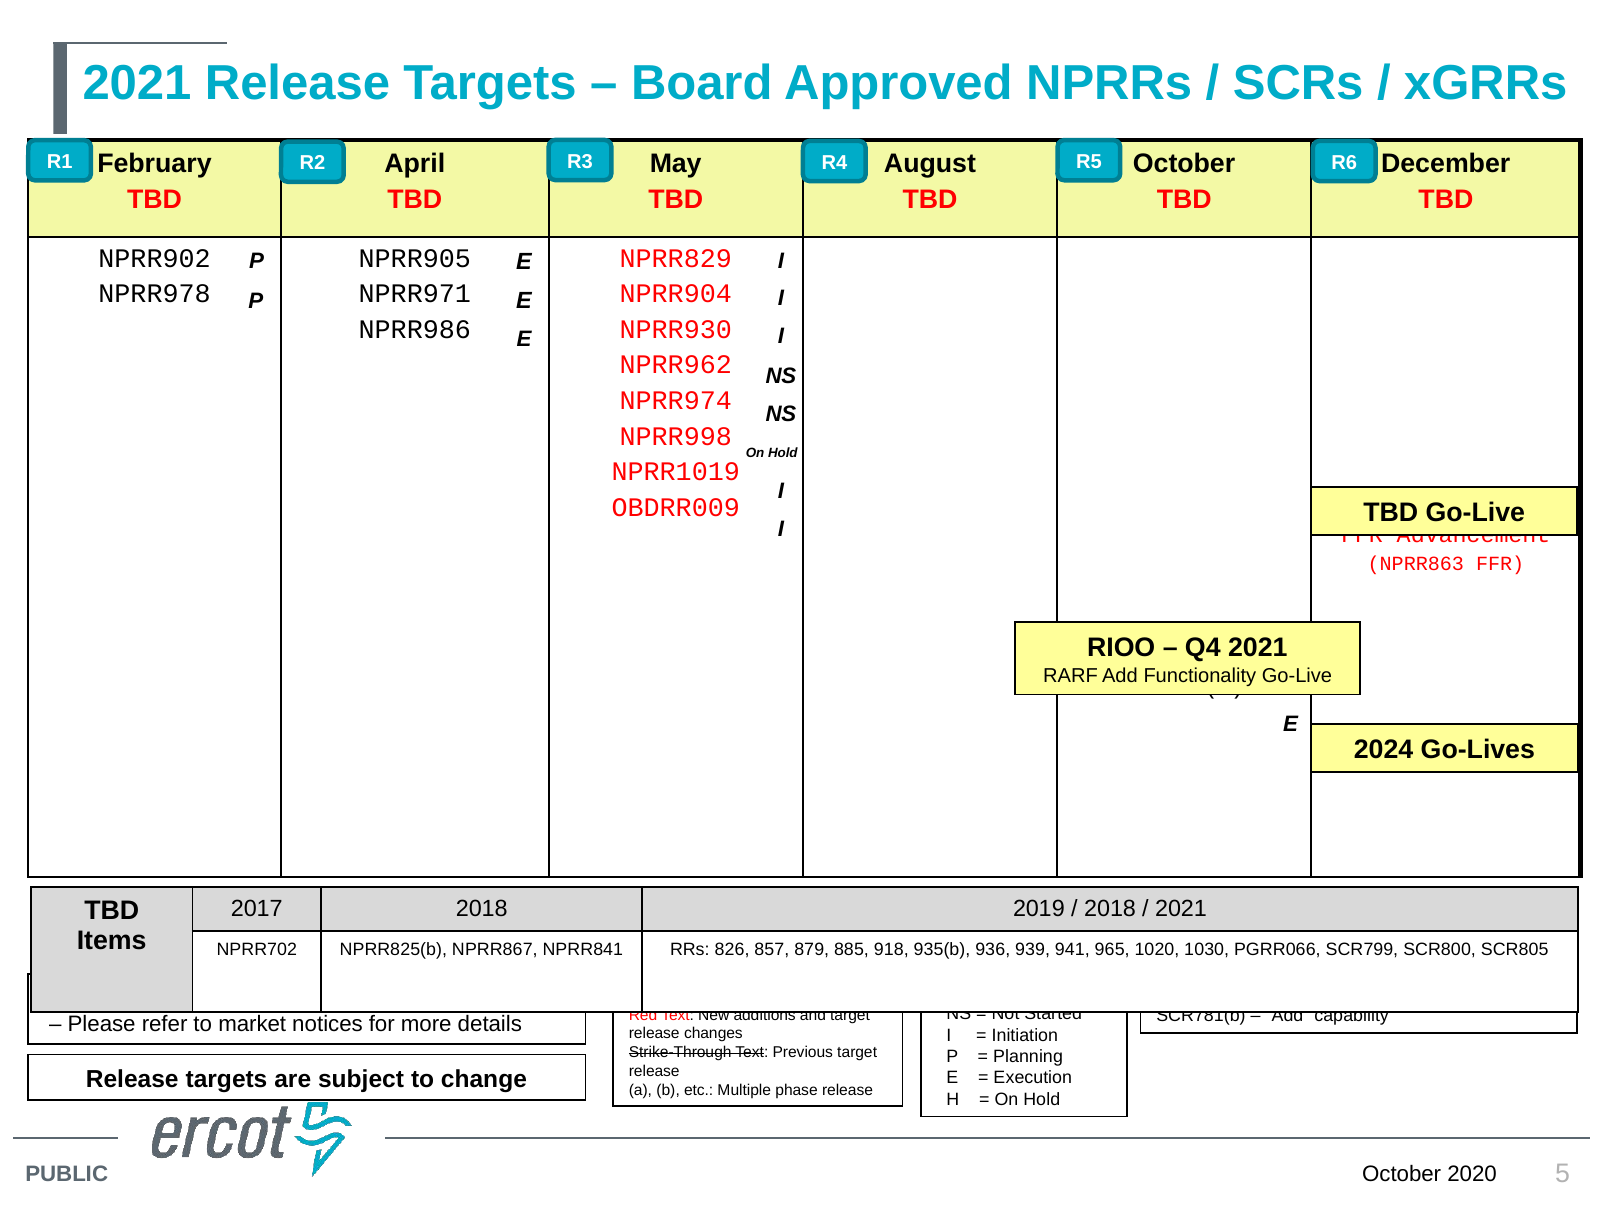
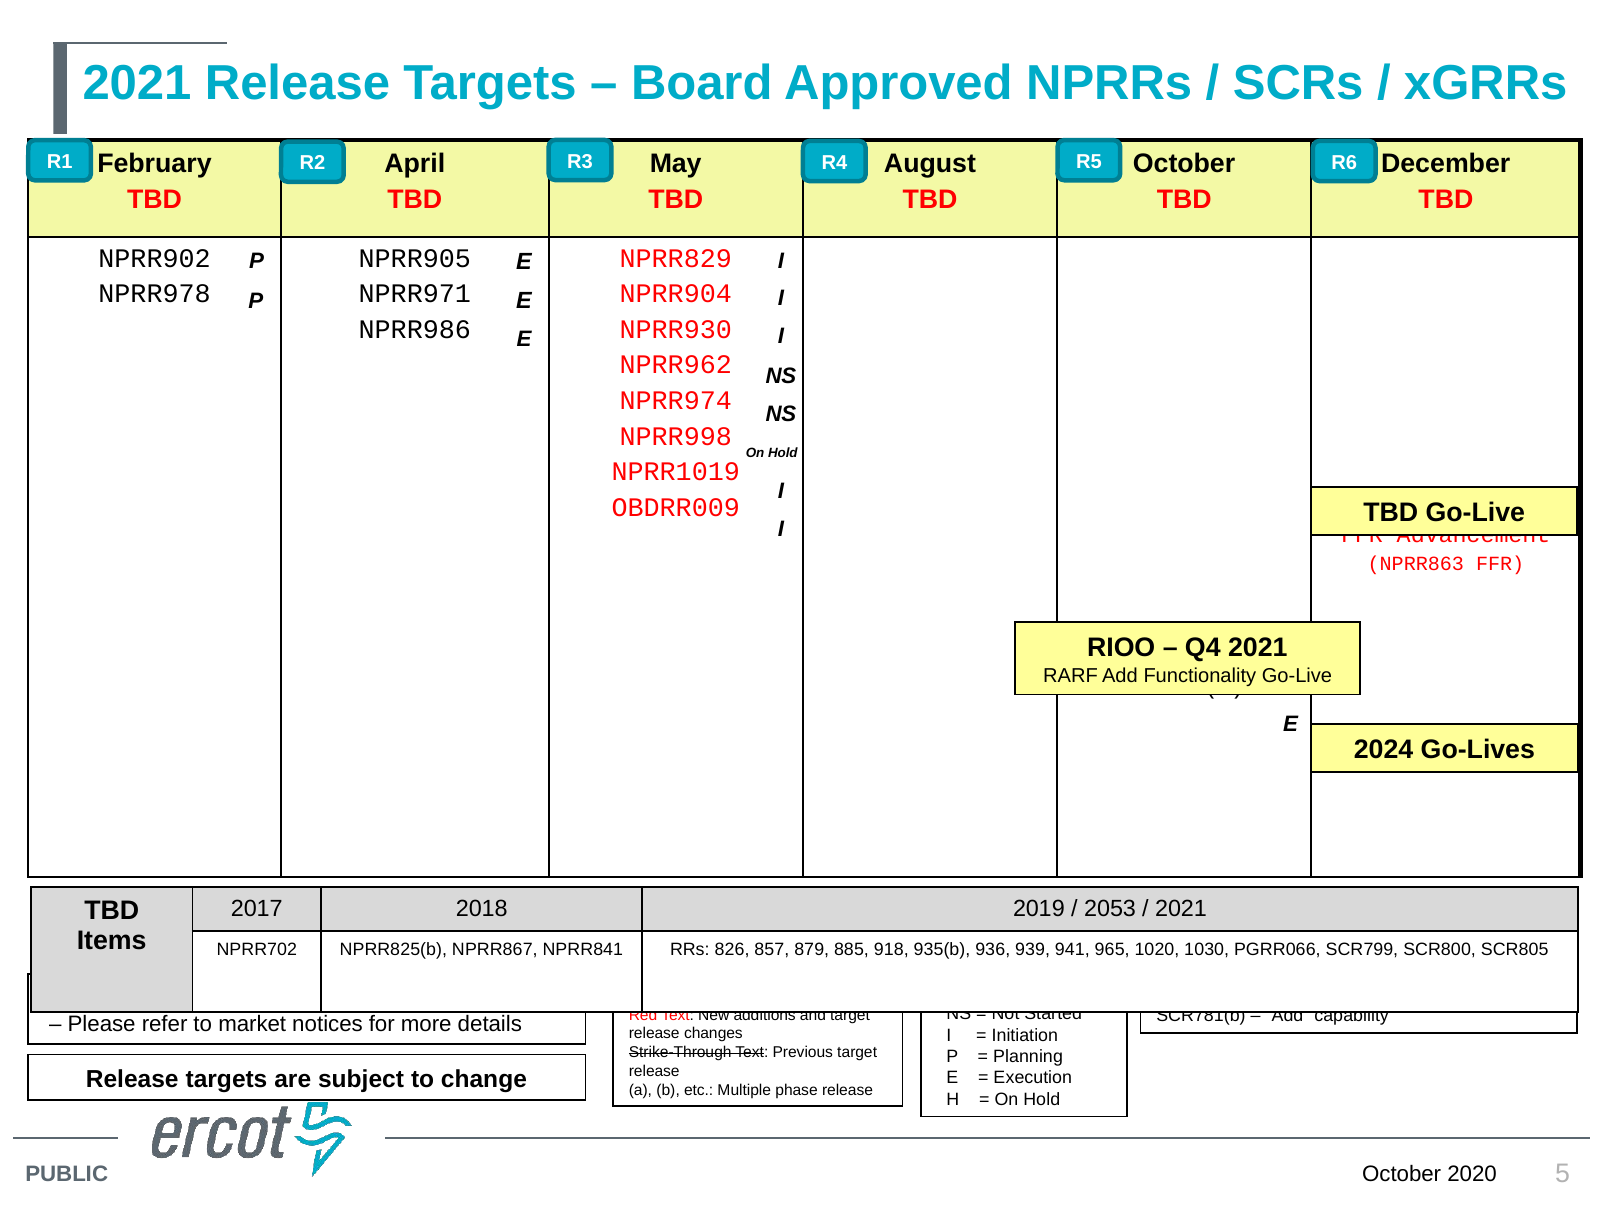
2018: 2018 -> 2053 (1110, 908)
